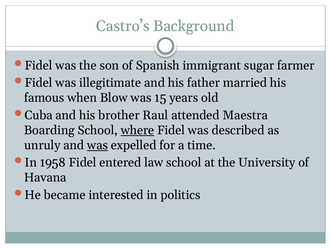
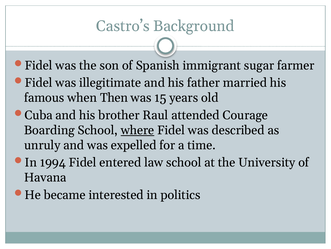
Blow: Blow -> Then (114, 98)
Maestra: Maestra -> Courage (245, 115)
was underline: present -> none (98, 145)
1958: 1958 -> 1994 (53, 162)
